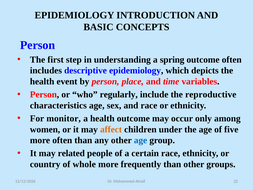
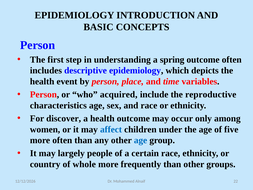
regularly: regularly -> acquired (119, 94)
monitor: monitor -> discover (64, 118)
affect colour: orange -> blue (111, 129)
related: related -> largely (71, 153)
